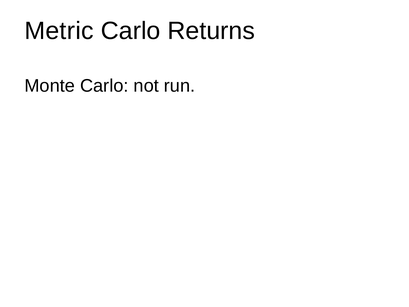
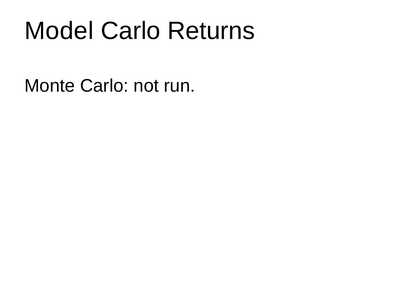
Metric: Metric -> Model (59, 31)
